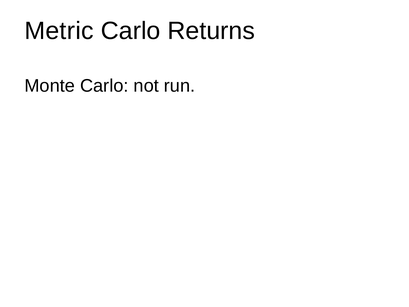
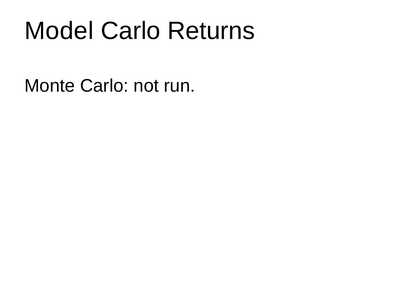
Metric: Metric -> Model (59, 31)
